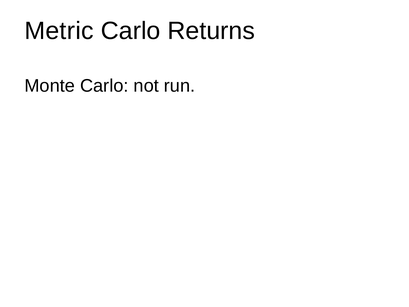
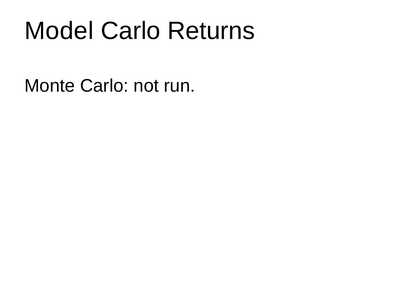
Metric: Metric -> Model (59, 31)
